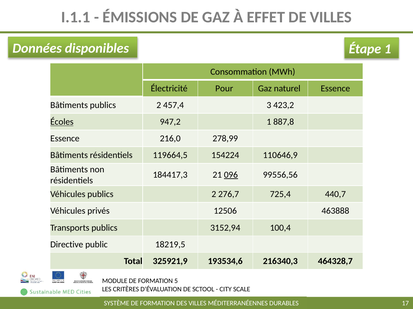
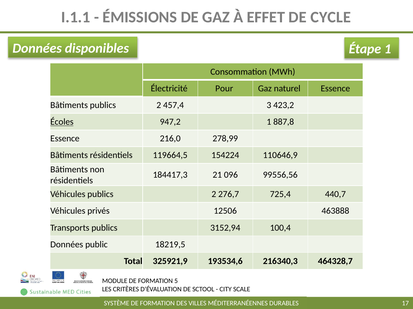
DE VILLES: VILLES -> CYCLE (331, 17)
096 underline: present -> none (231, 175)
Directive: Directive -> Données (67, 245)
